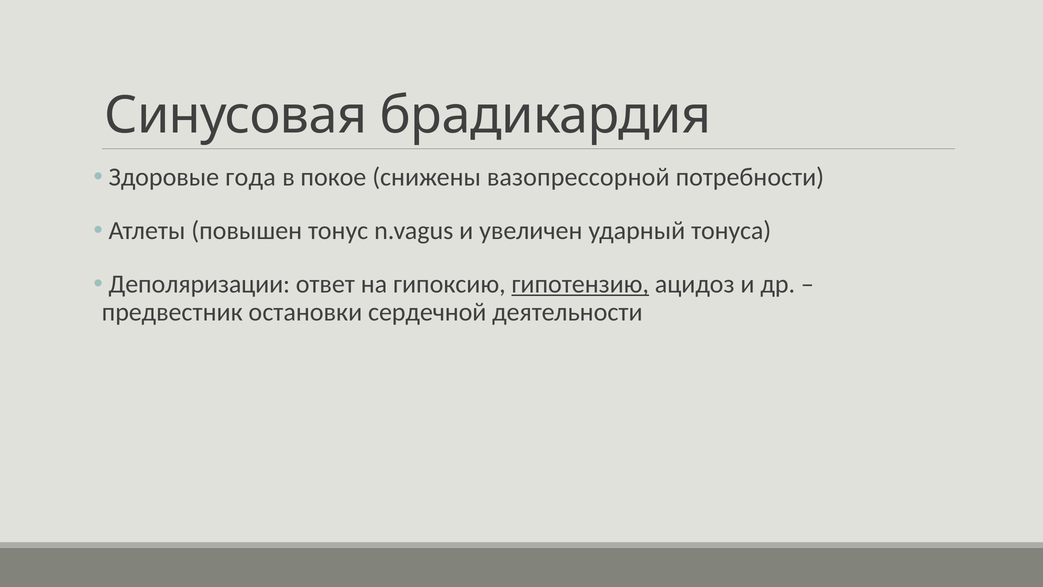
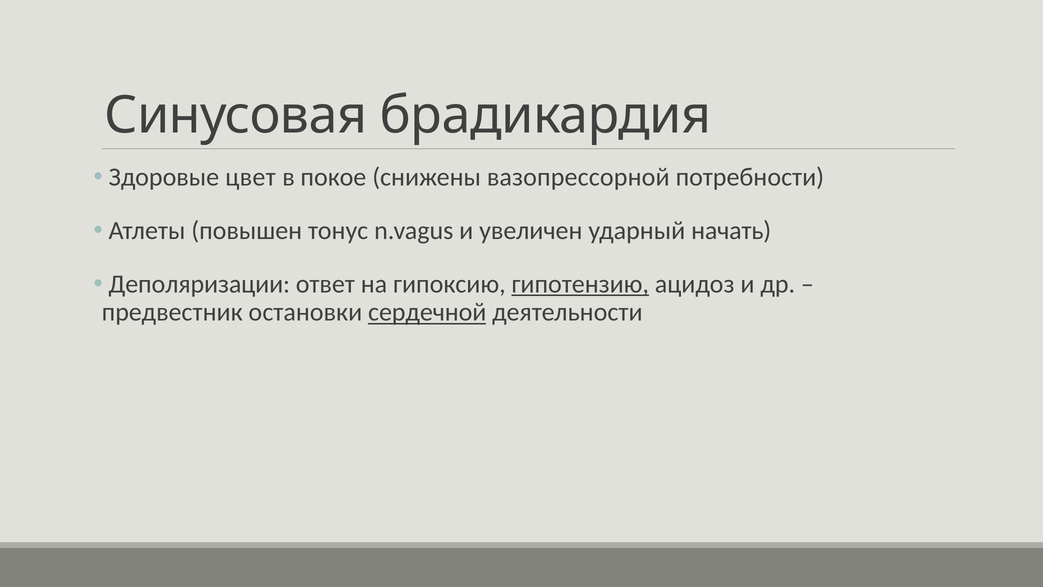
года: года -> цвет (251, 177)
тонуса: тонуса -> начать (731, 231)
сердечной underline: none -> present (427, 312)
